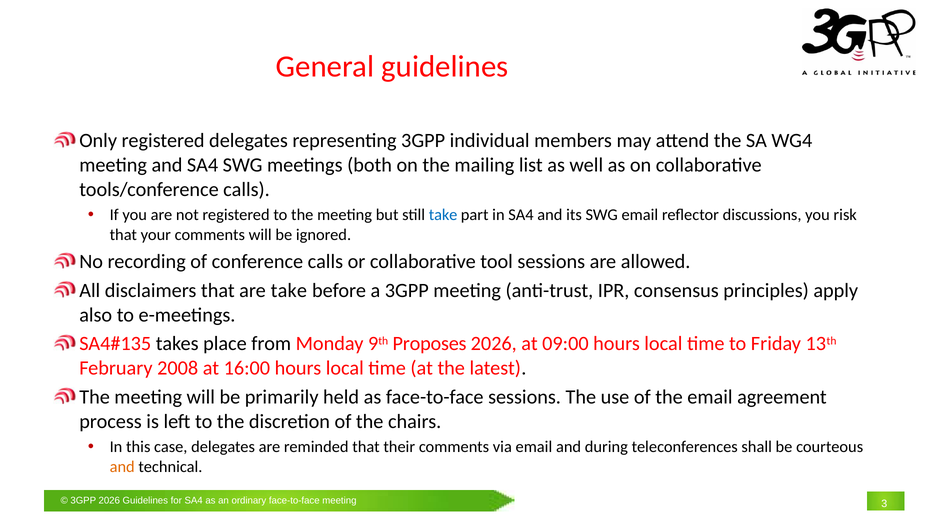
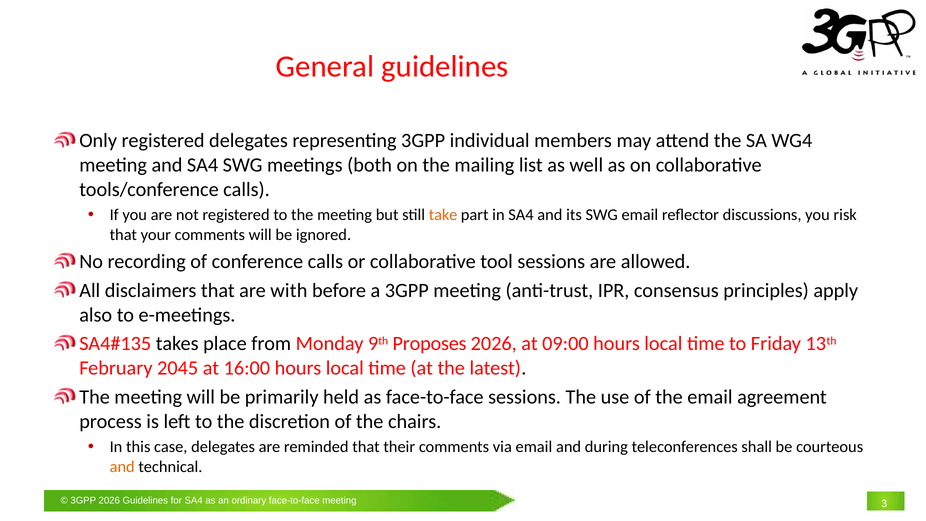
take colour: blue -> orange (443, 215)
are take: take -> with (289, 290)
2008: 2008 -> 2045 (178, 368)
